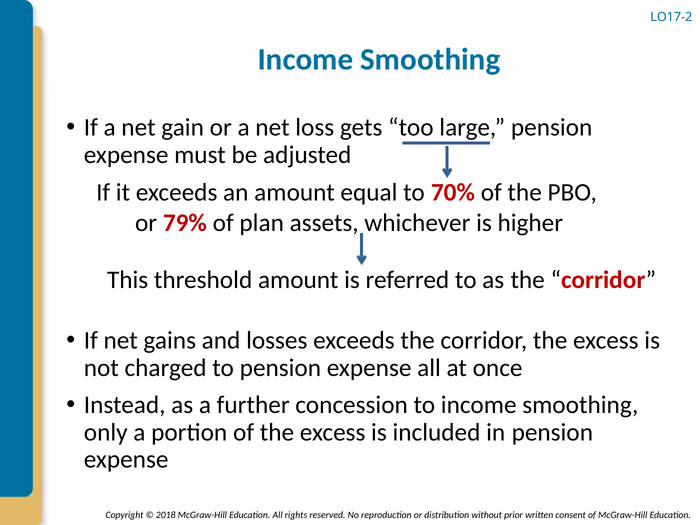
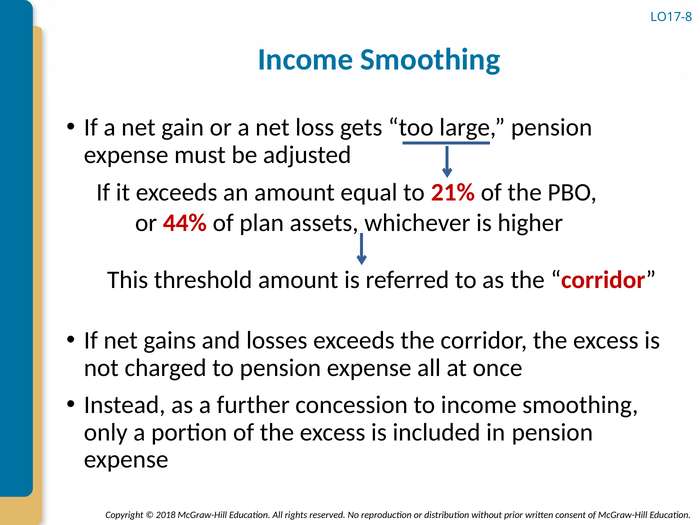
LO17-2: LO17-2 -> LO17-8 (671, 17)
70%: 70% -> 21% (453, 192)
79%: 79% -> 44% (185, 223)
